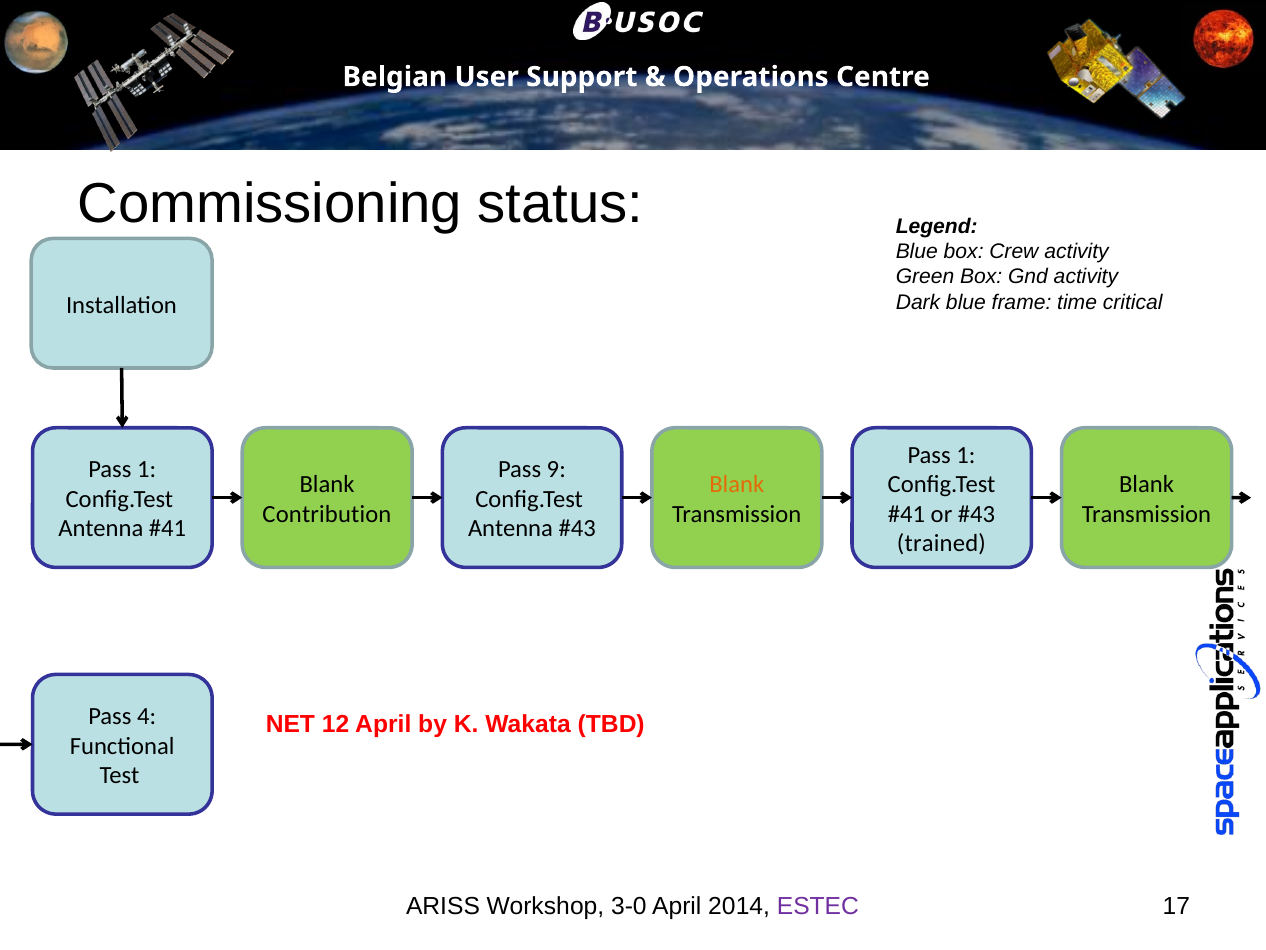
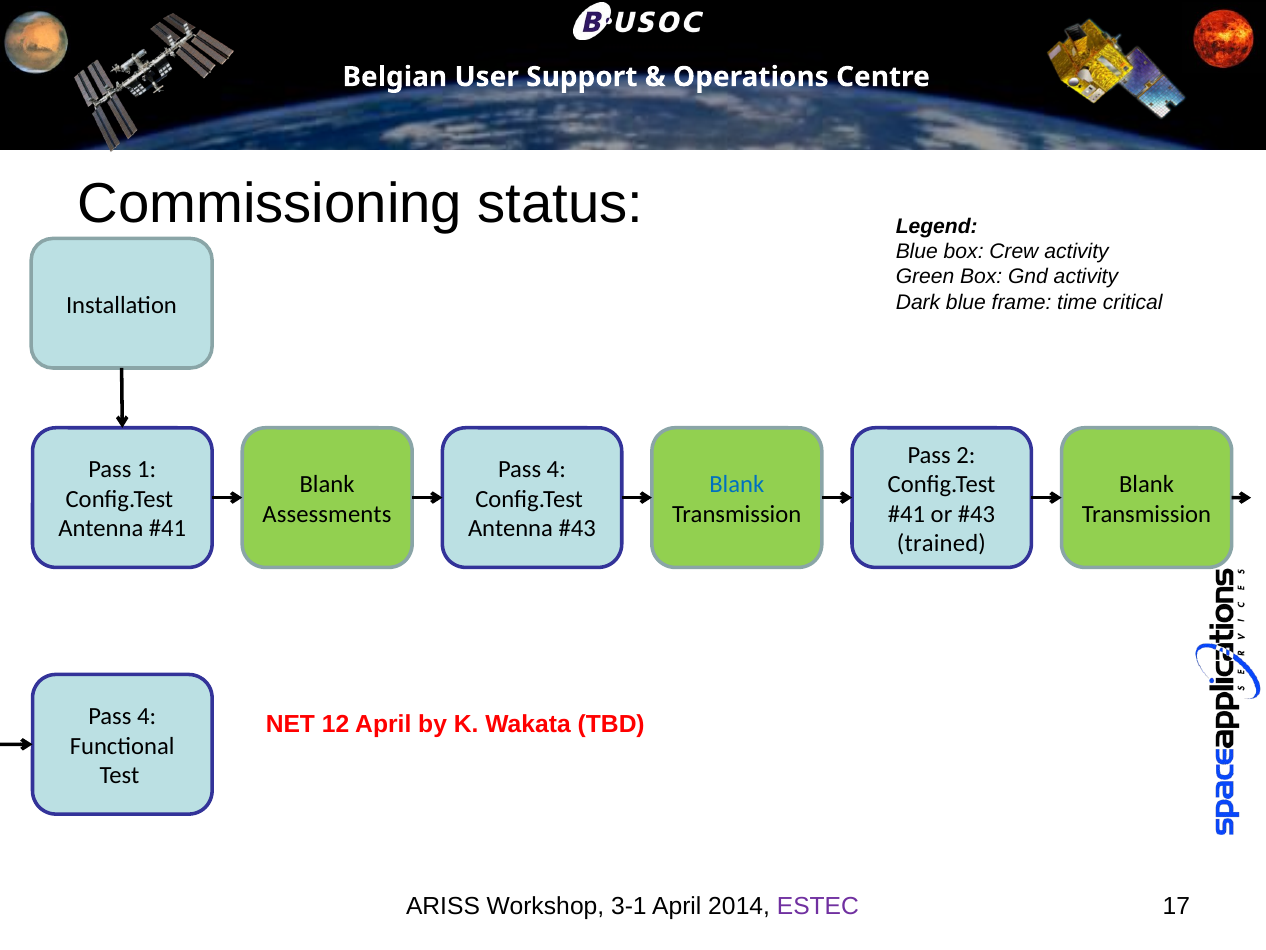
1: 1 -> 2 (966, 455)
9: 9 -> 4 (556, 469)
Blank colour: orange -> blue (737, 484)
Contribution: Contribution -> Assessments (327, 514)
3-0: 3-0 -> 3-1 (629, 906)
